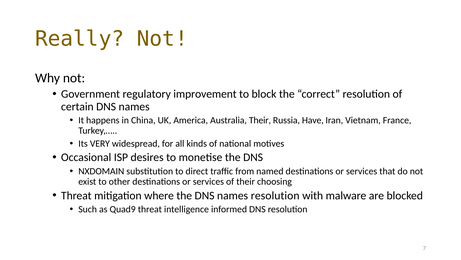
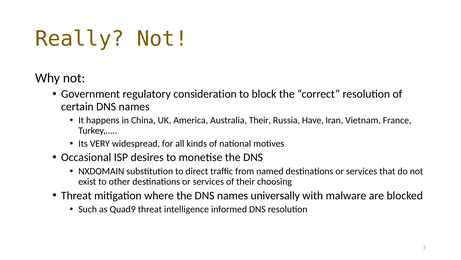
improvement: improvement -> consideration (205, 94)
names resolution: resolution -> universally (275, 195)
